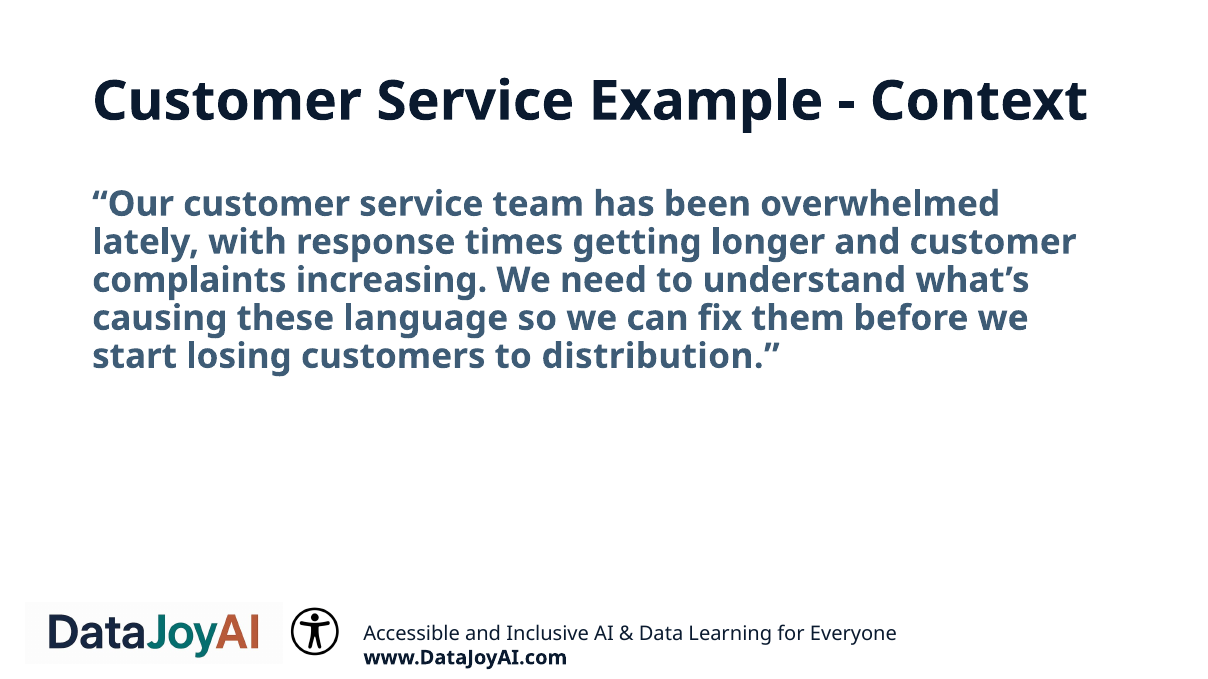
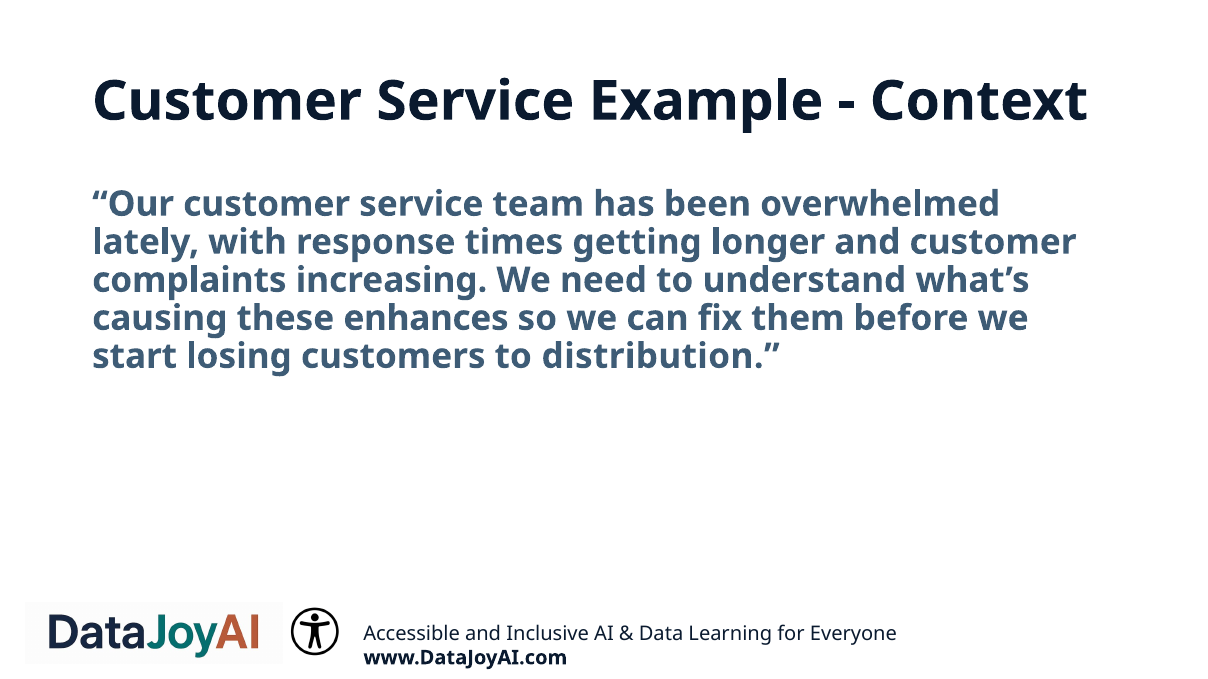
language: language -> enhances (426, 318)
